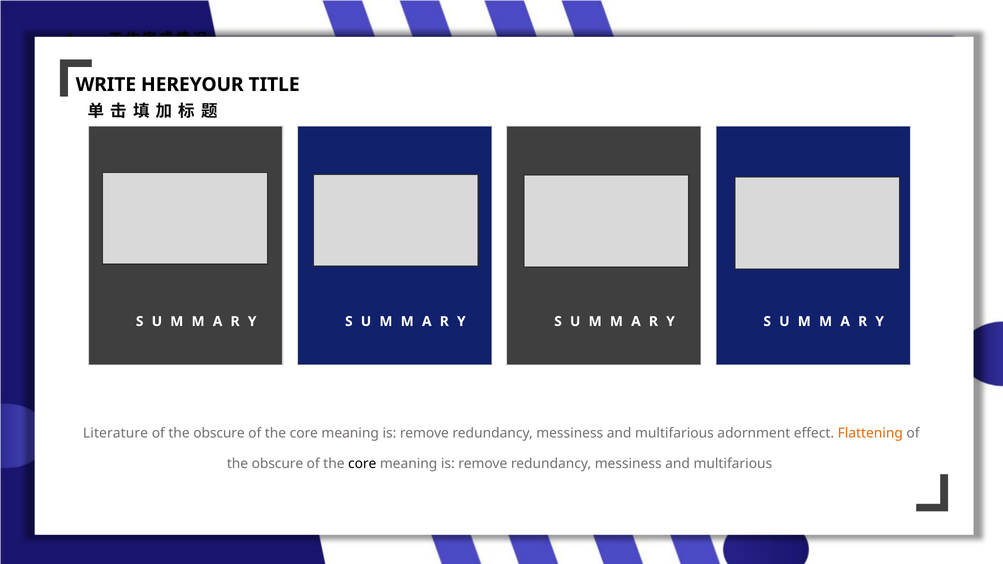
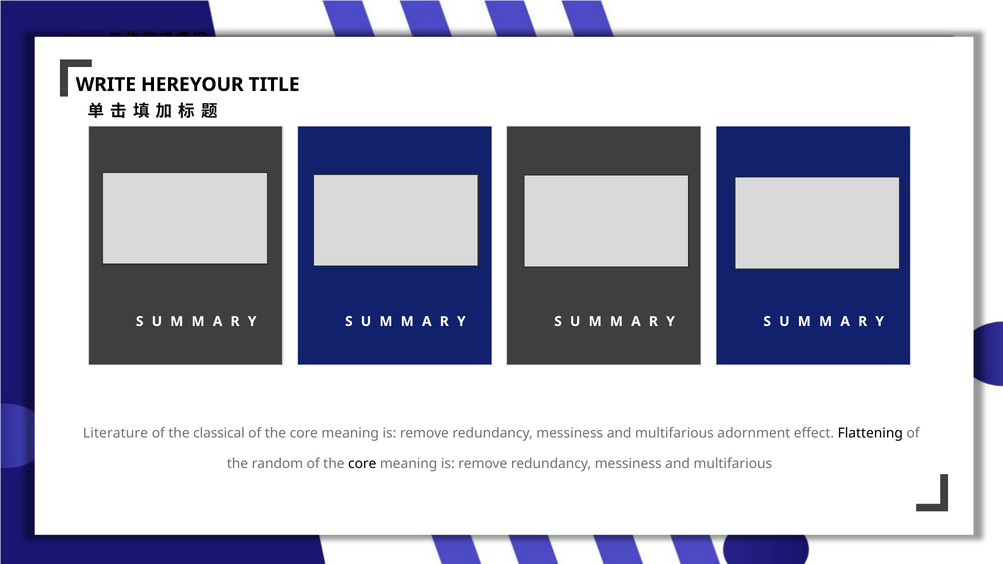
obscure: obscure -> classical (219, 434)
Flattening colour: orange -> black (870, 434)
obscure: obscure -> random (277, 464)
